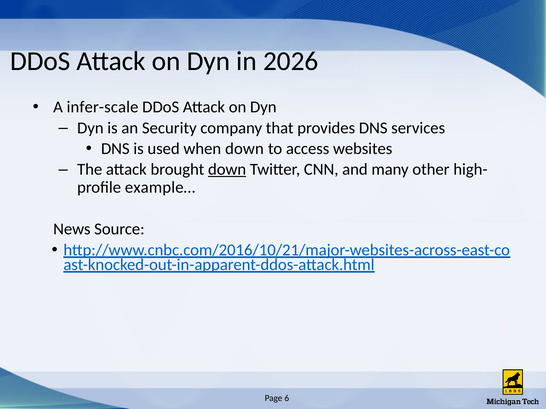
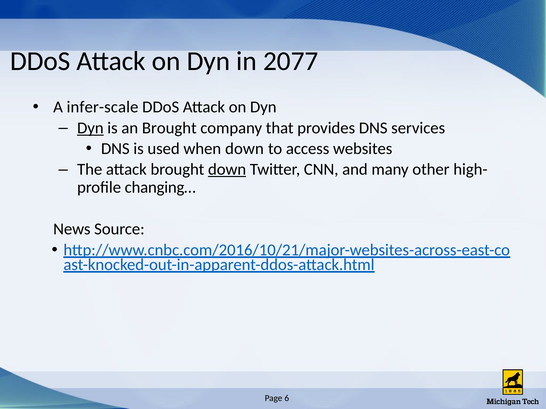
2026: 2026 -> 2077 (291, 61)
Dyn underline: none -> present (90, 128)
an Security: Security -> Brought (169, 128)
example…: example… -> changing… (160, 188)
